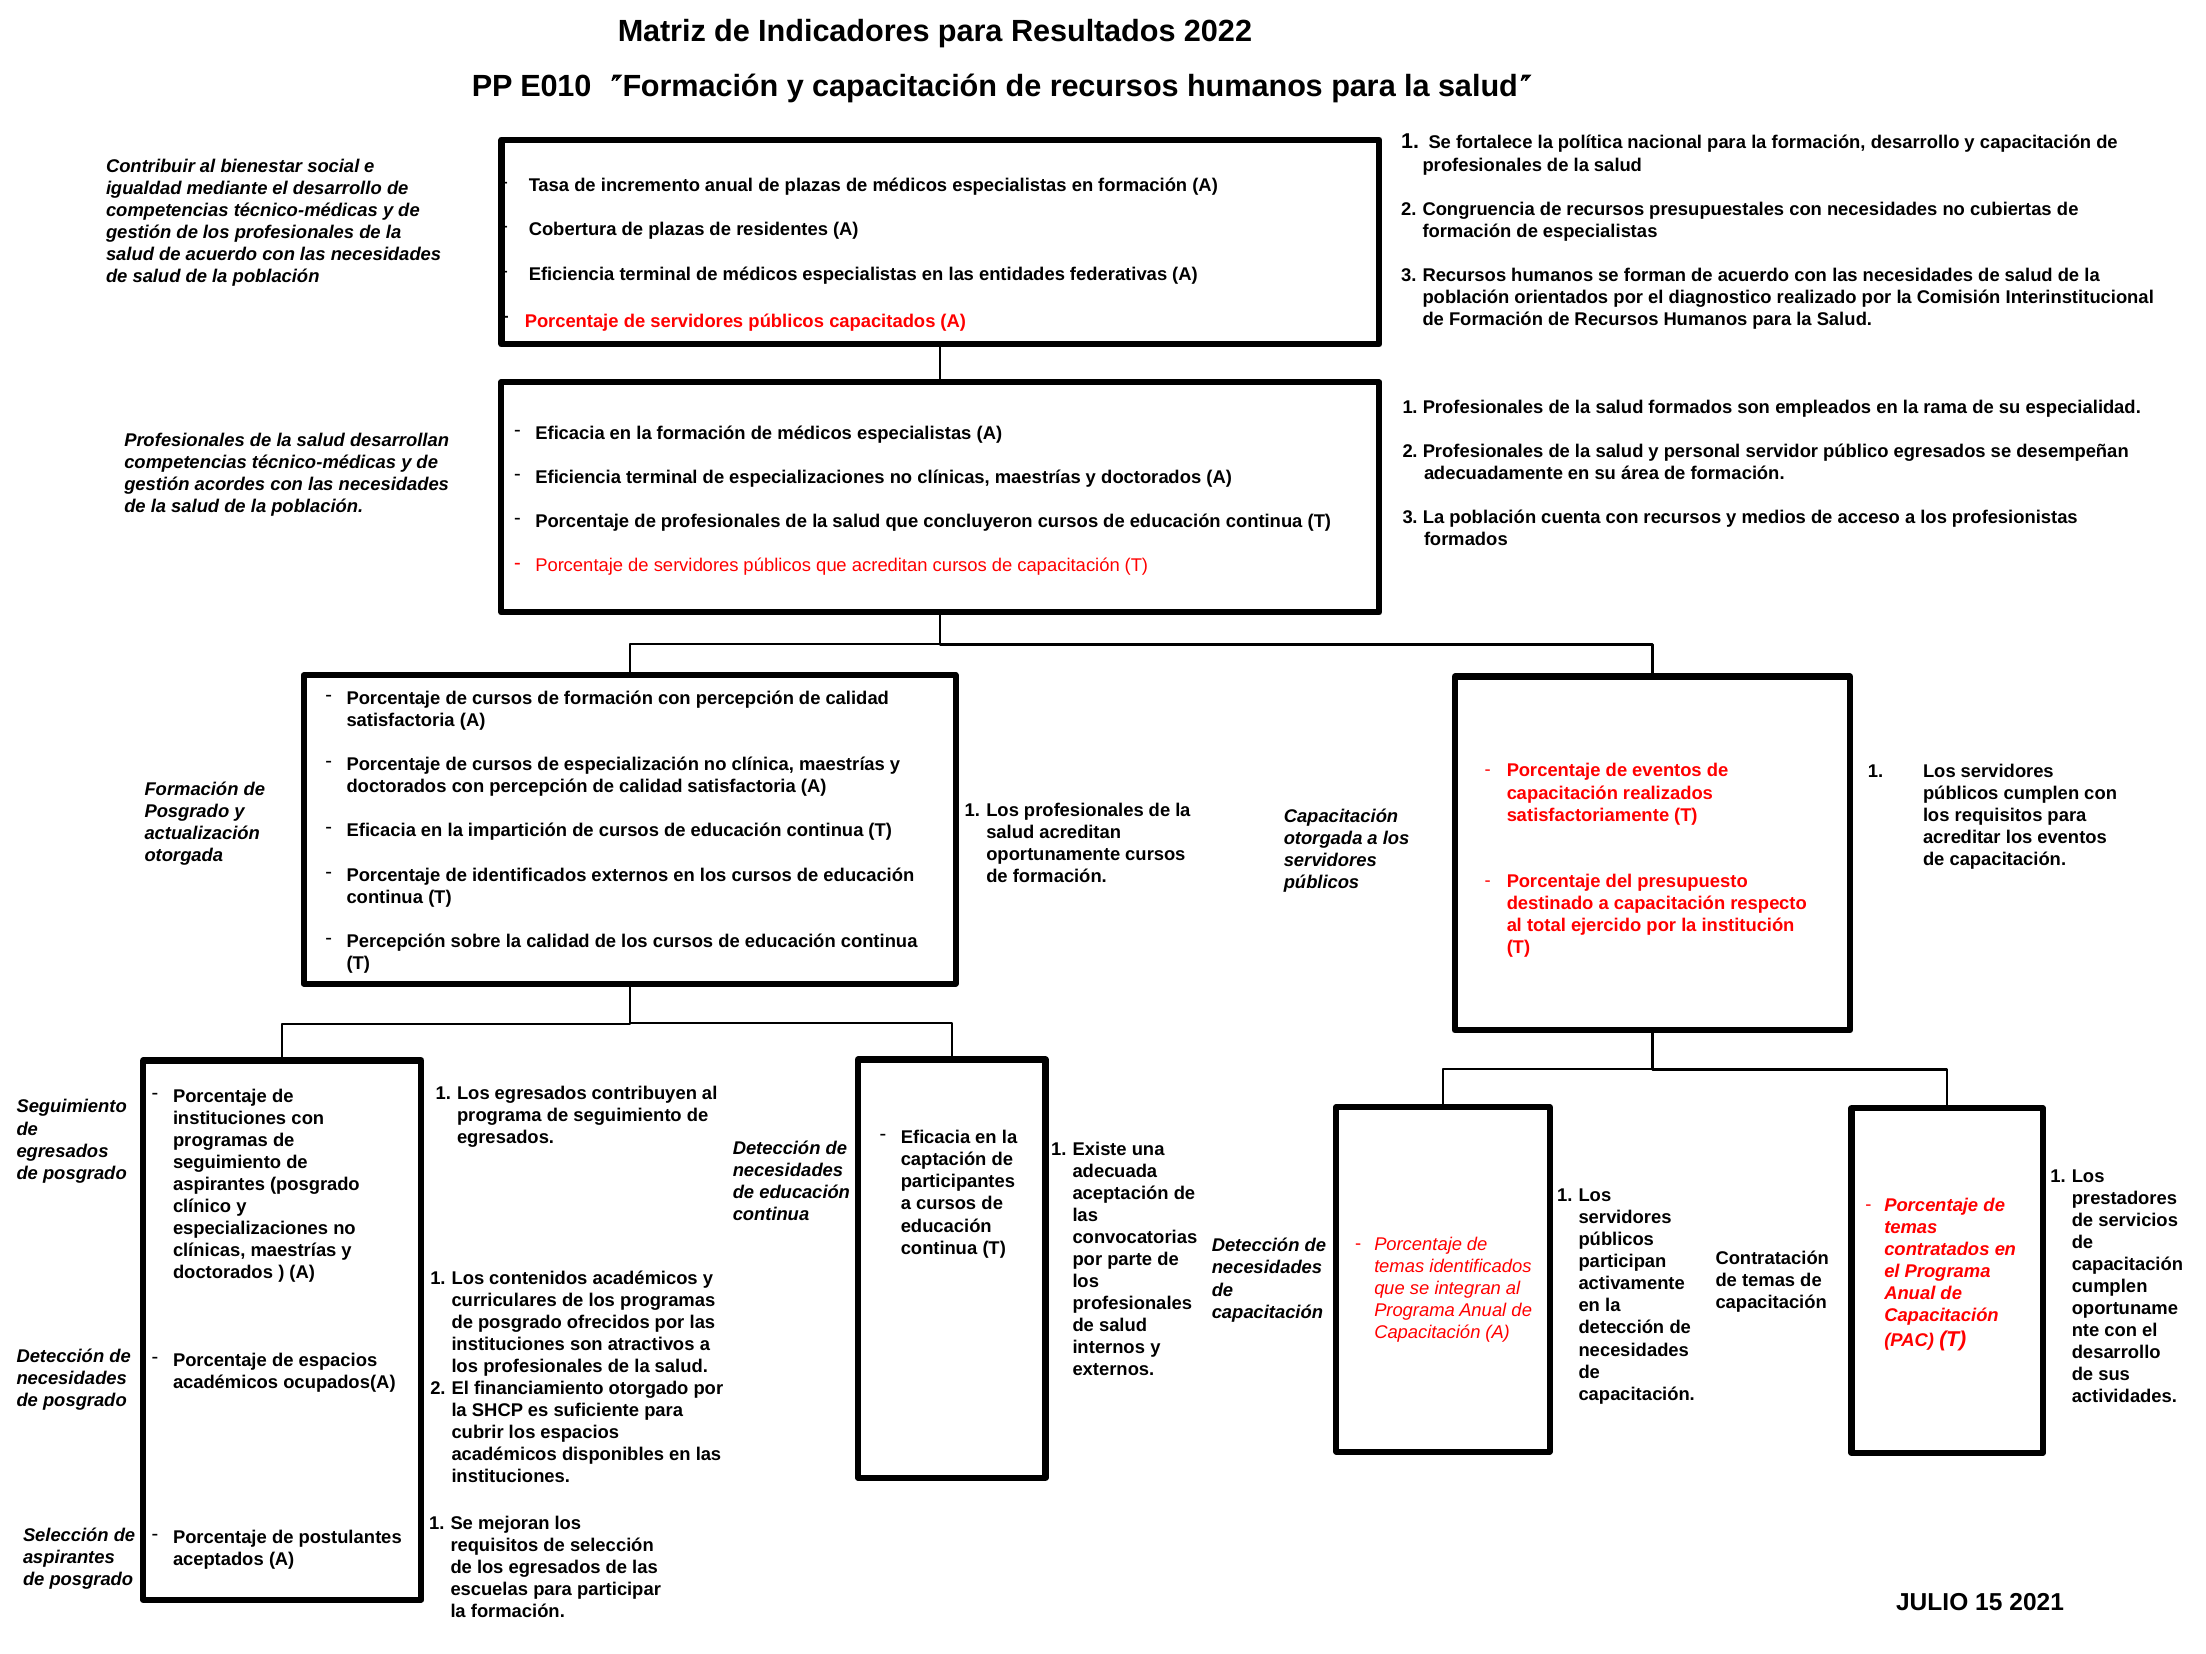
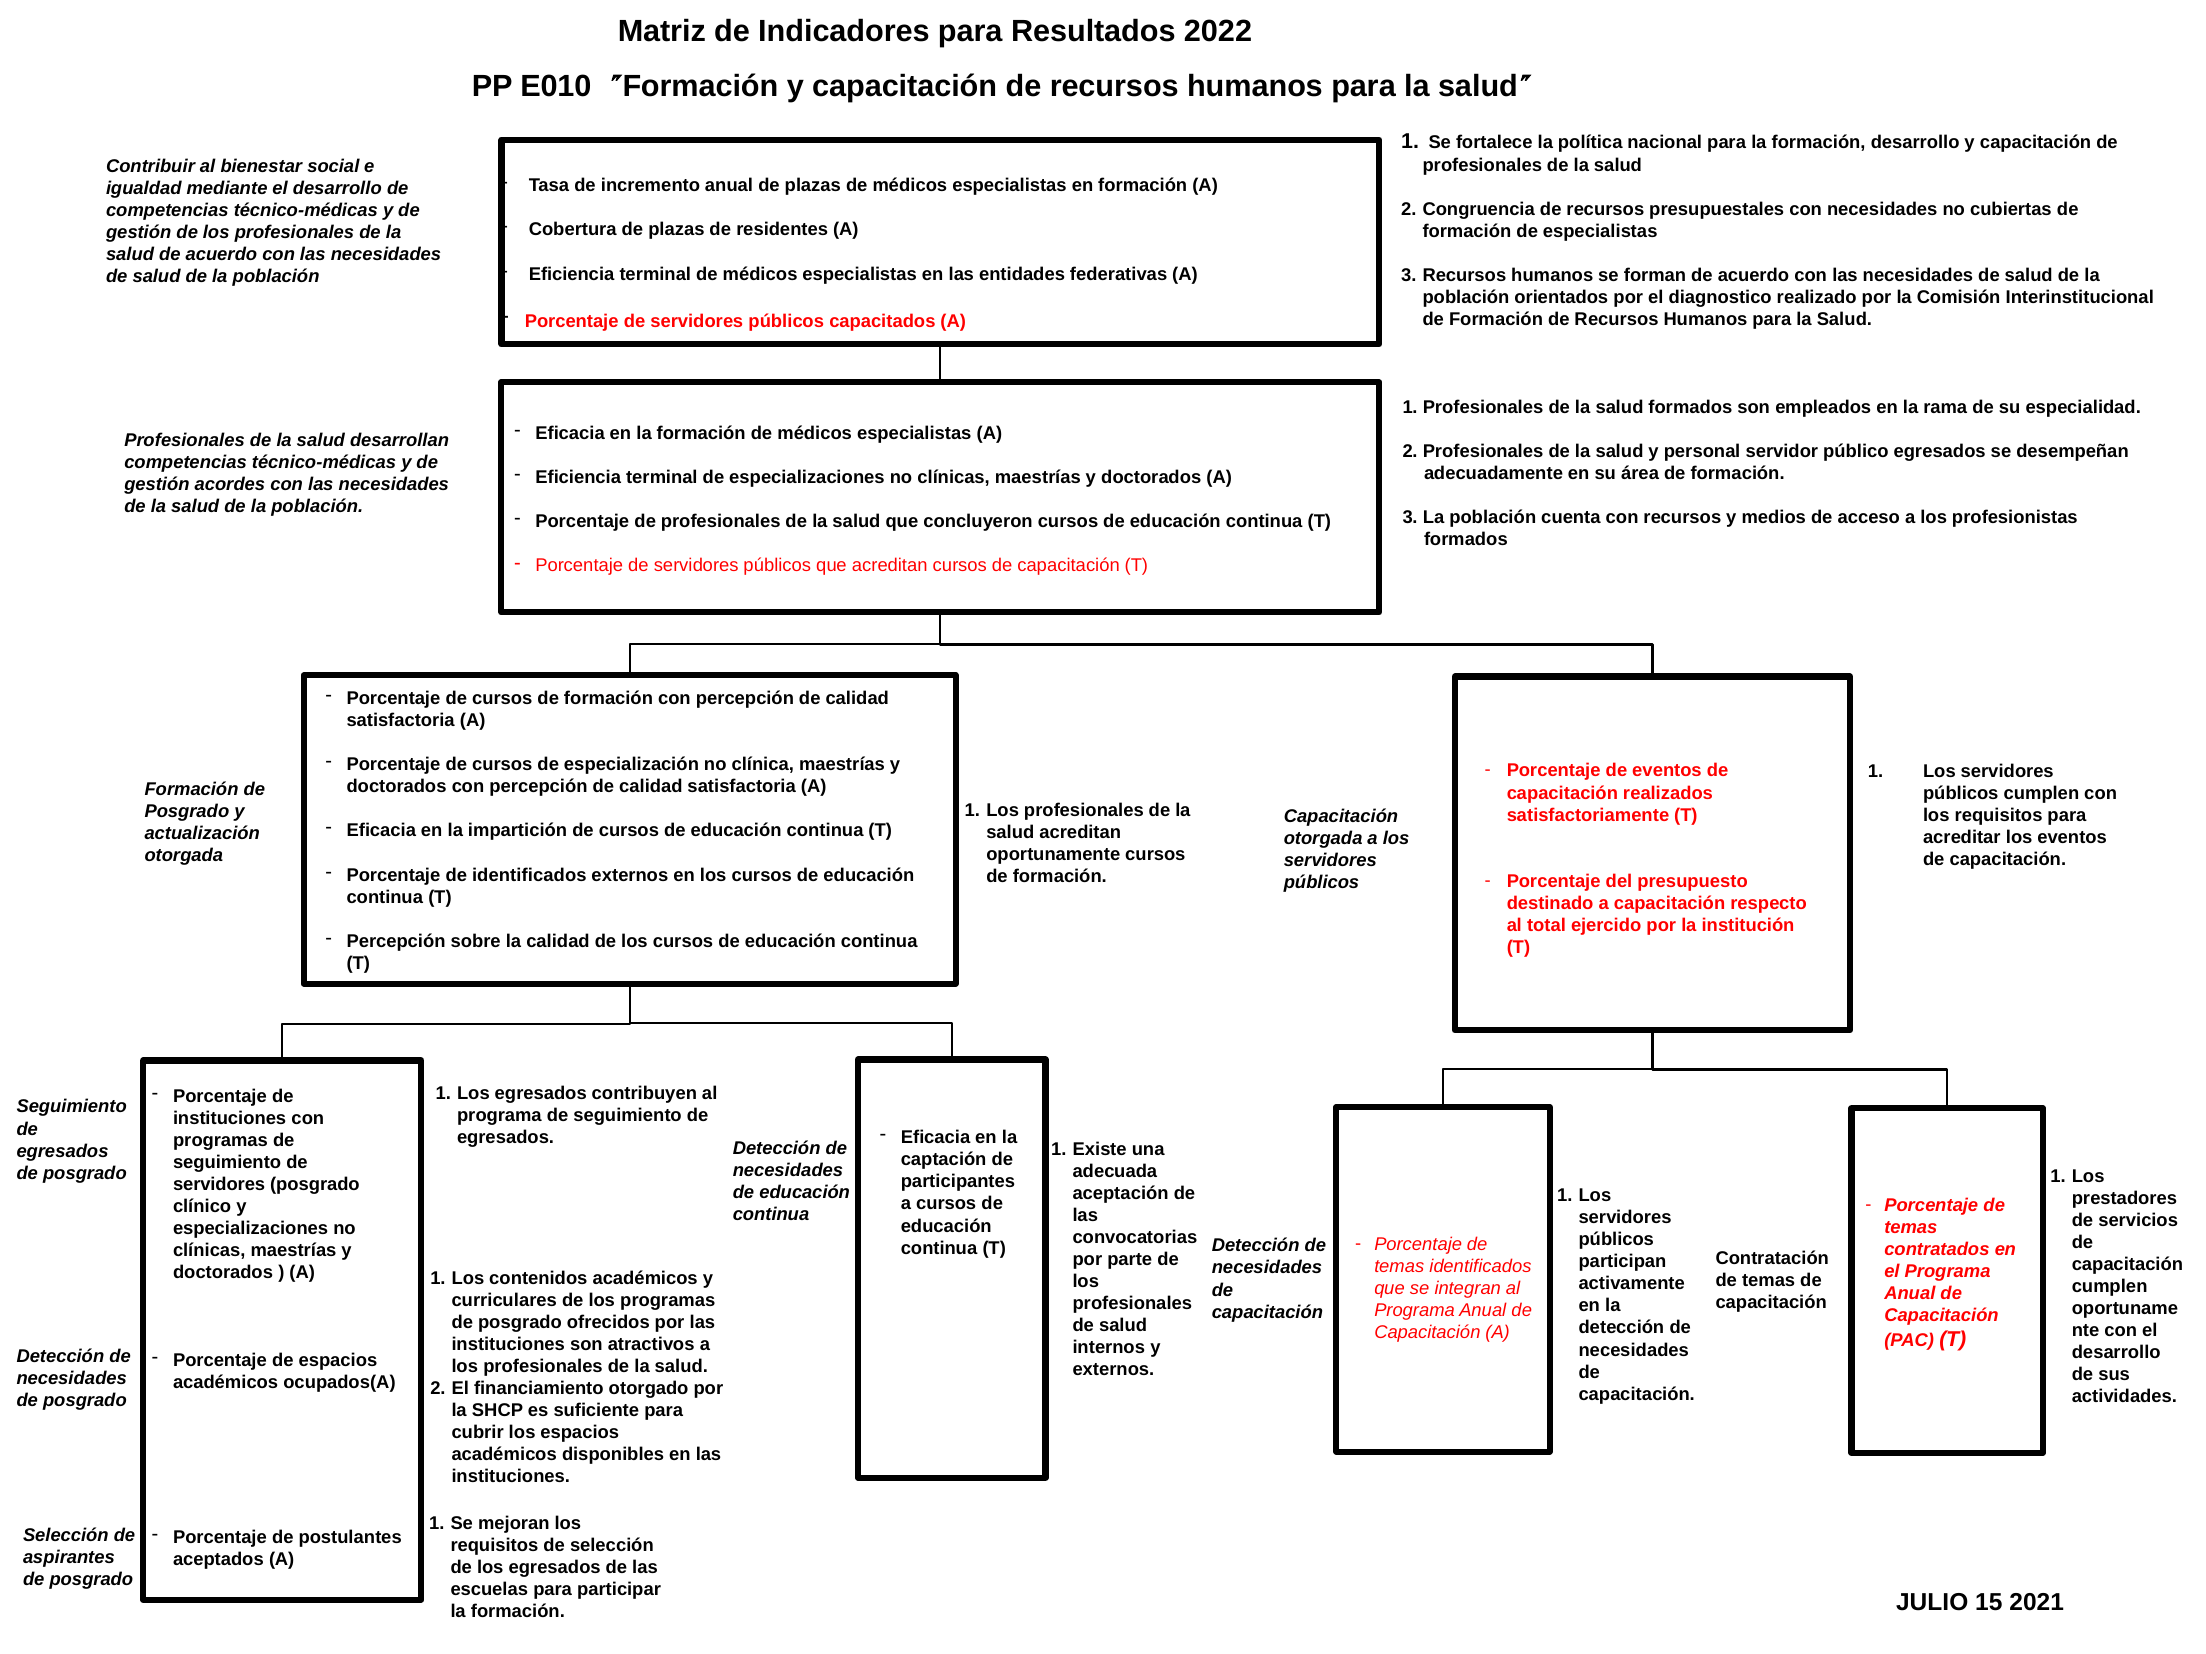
aspirantes: aspirantes -> servidores (219, 1185)
